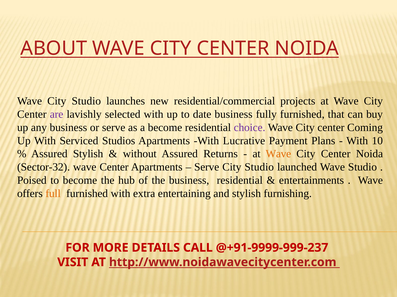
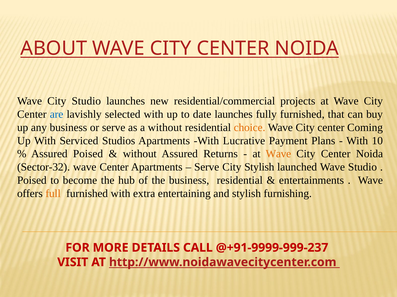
are colour: purple -> blue (57, 114)
date business: business -> launches (234, 114)
a become: become -> without (165, 128)
choice colour: purple -> orange (250, 128)
Assured Stylish: Stylish -> Poised (88, 154)
Studio: Studio -> Stylish (259, 167)
